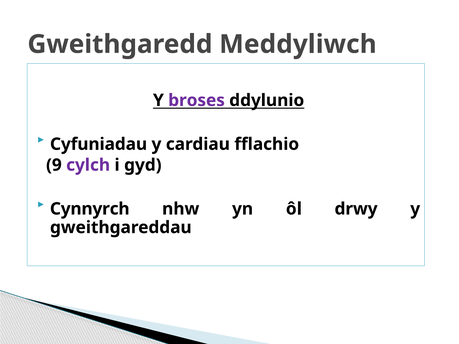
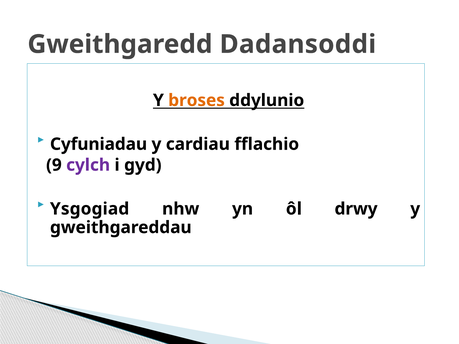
Meddyliwch: Meddyliwch -> Dadansoddi (298, 44)
broses colour: purple -> orange (197, 100)
Cynnyrch: Cynnyrch -> Ysgogiad (90, 209)
